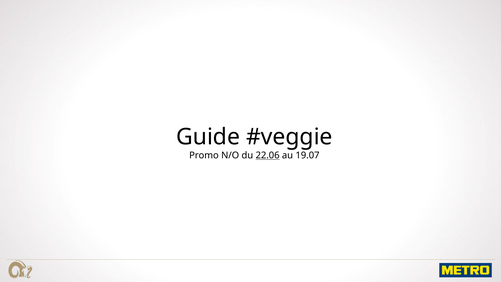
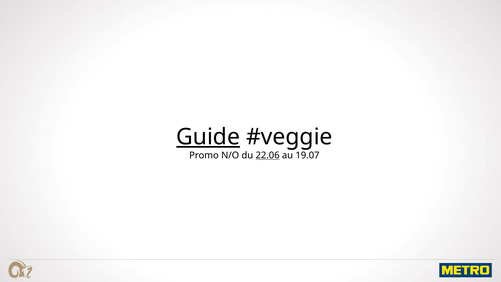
Guide underline: none -> present (208, 137)
